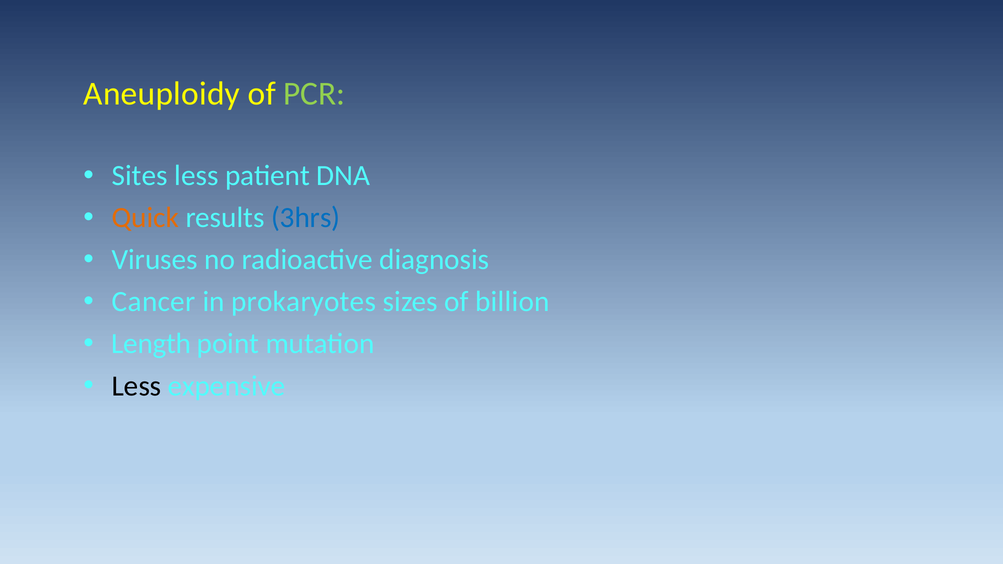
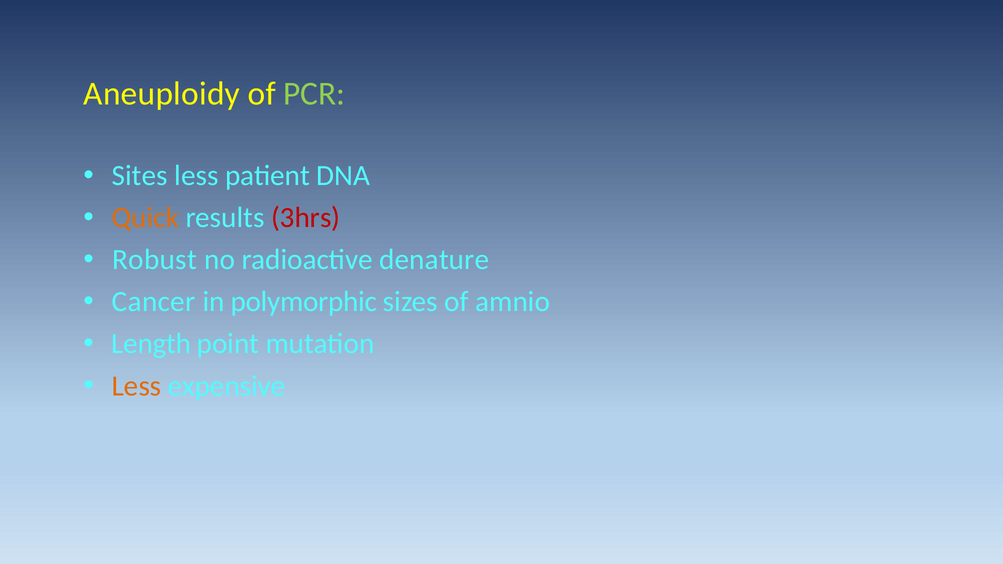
3hrs colour: blue -> red (306, 218)
Viruses: Viruses -> Robust (155, 260)
diagnosis: diagnosis -> denature (434, 260)
prokaryotes: prokaryotes -> polymorphic (304, 302)
billion: billion -> amnio (513, 302)
Less colour: black -> orange (137, 386)
